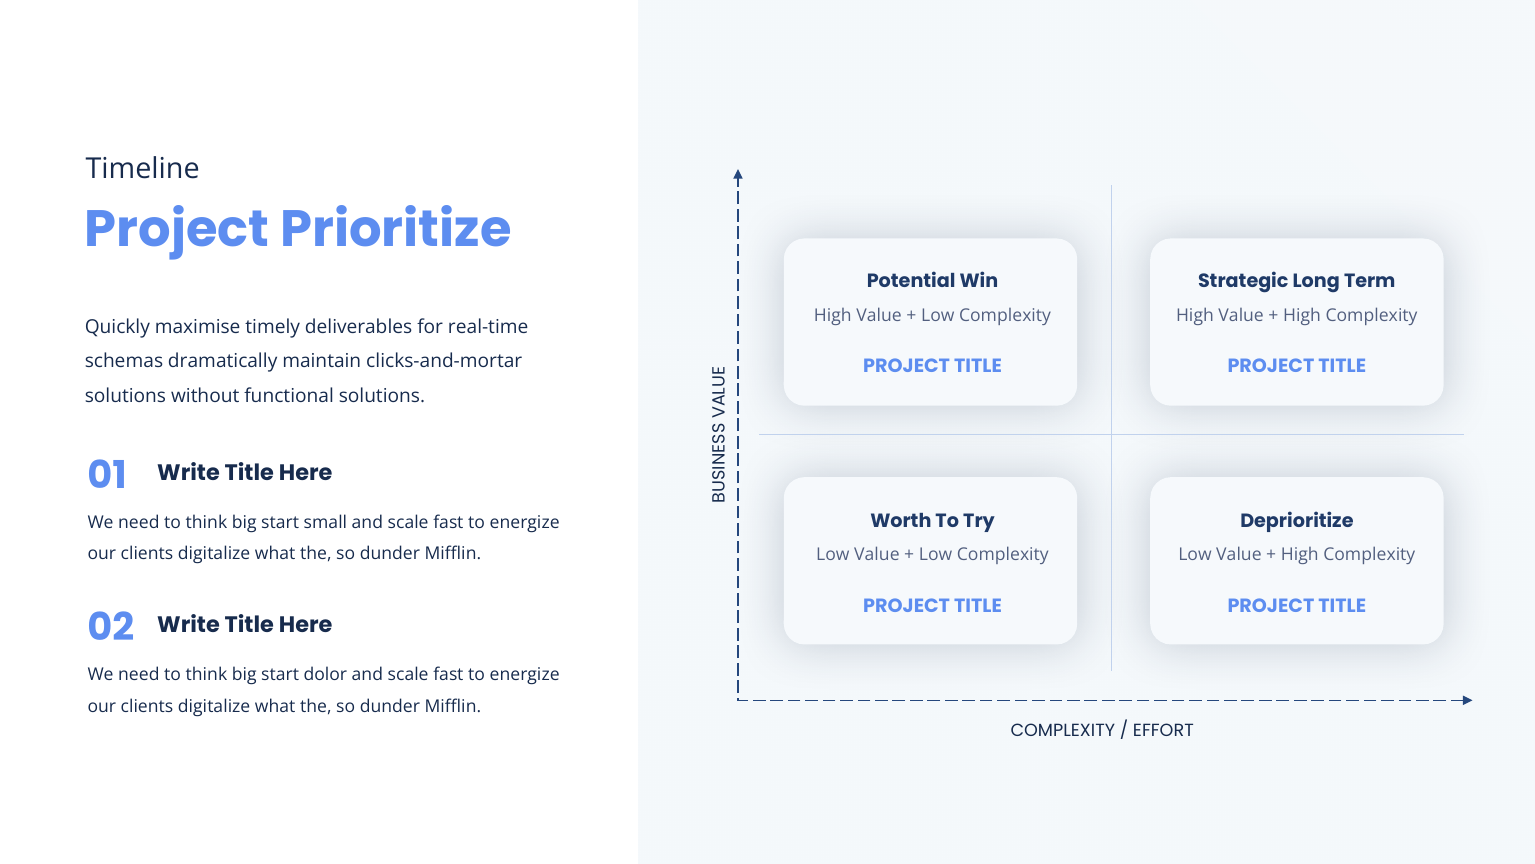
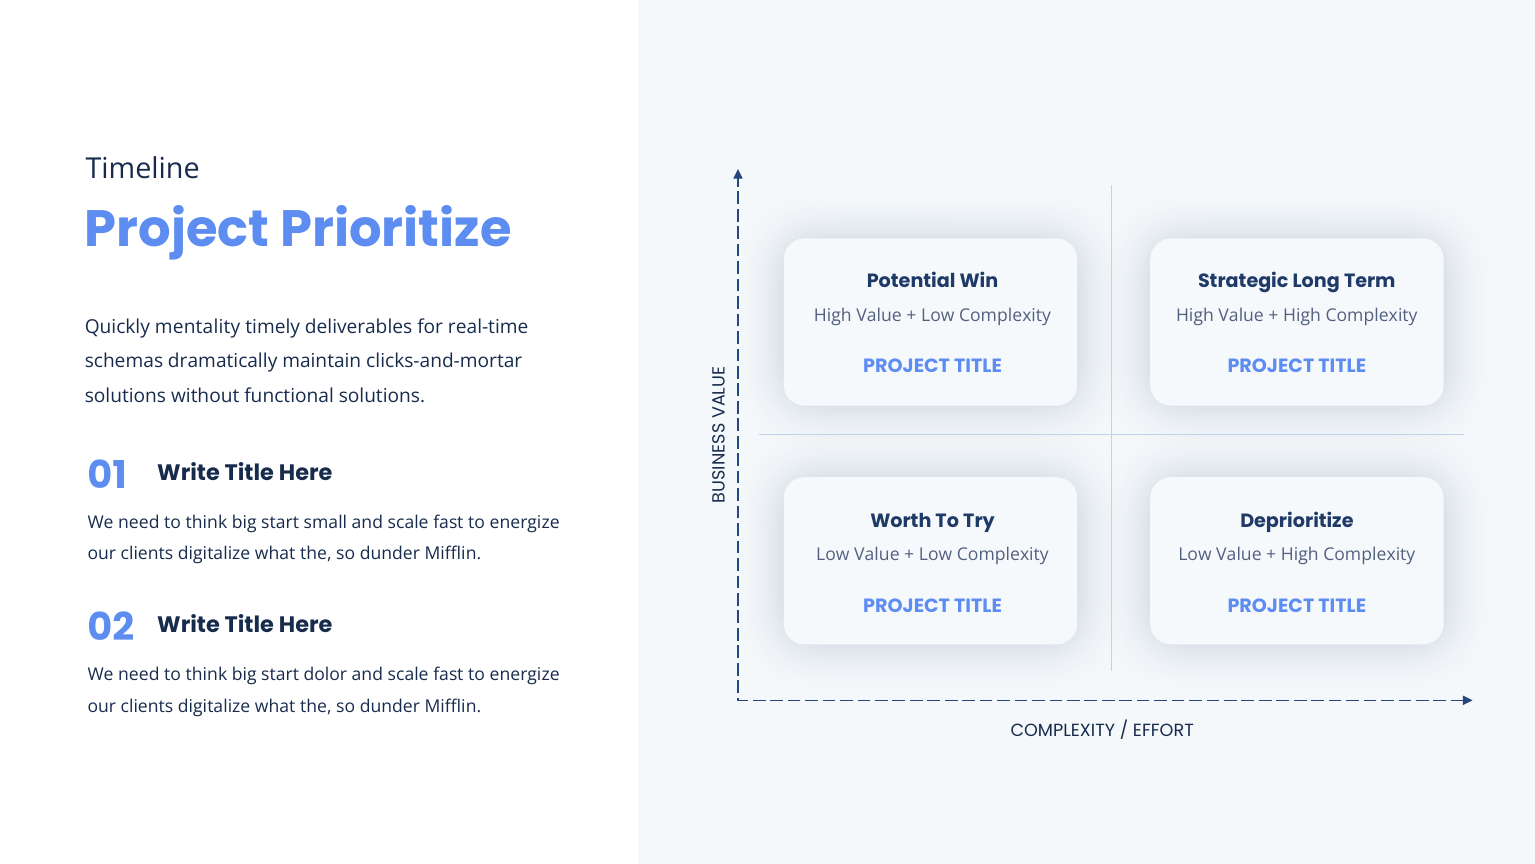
maximise: maximise -> mentality (198, 326)
